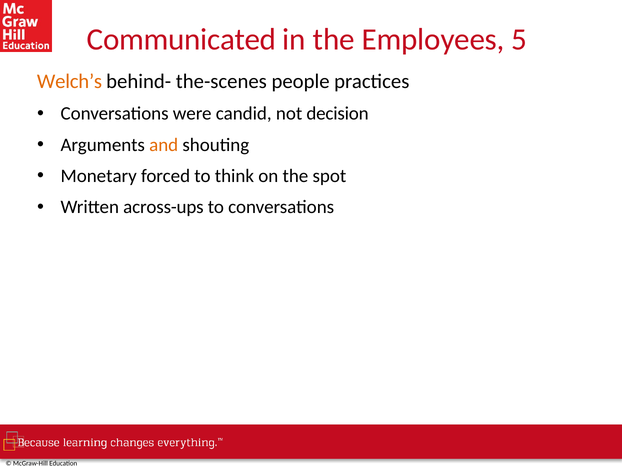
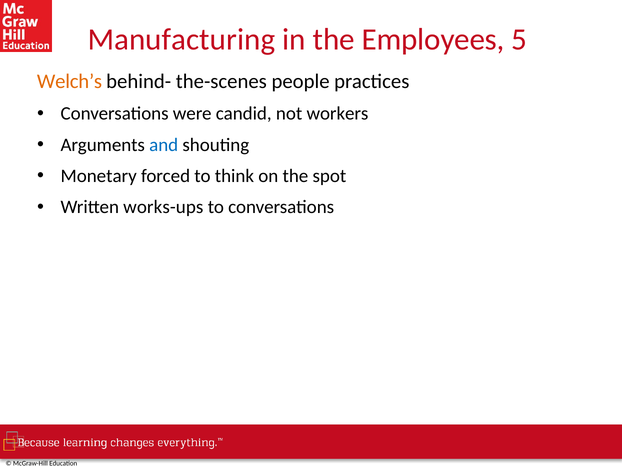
Communicated: Communicated -> Manufacturing (181, 39)
decision: decision -> workers (337, 114)
and colour: orange -> blue (164, 145)
across-ups: across-ups -> works-ups (163, 207)
